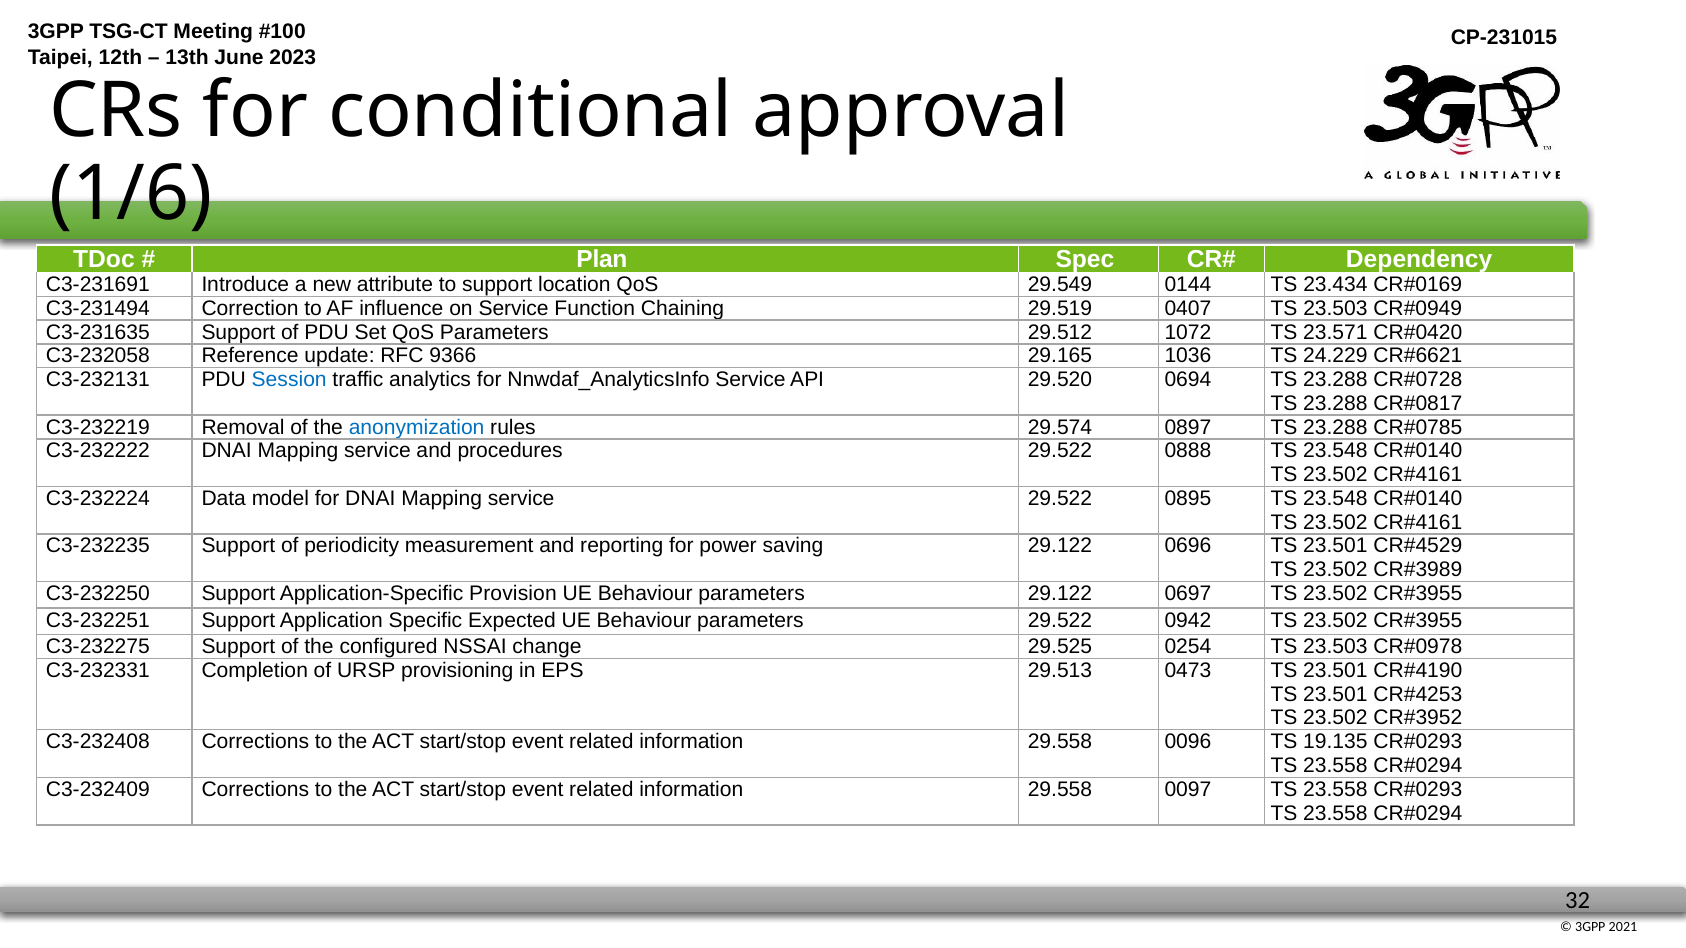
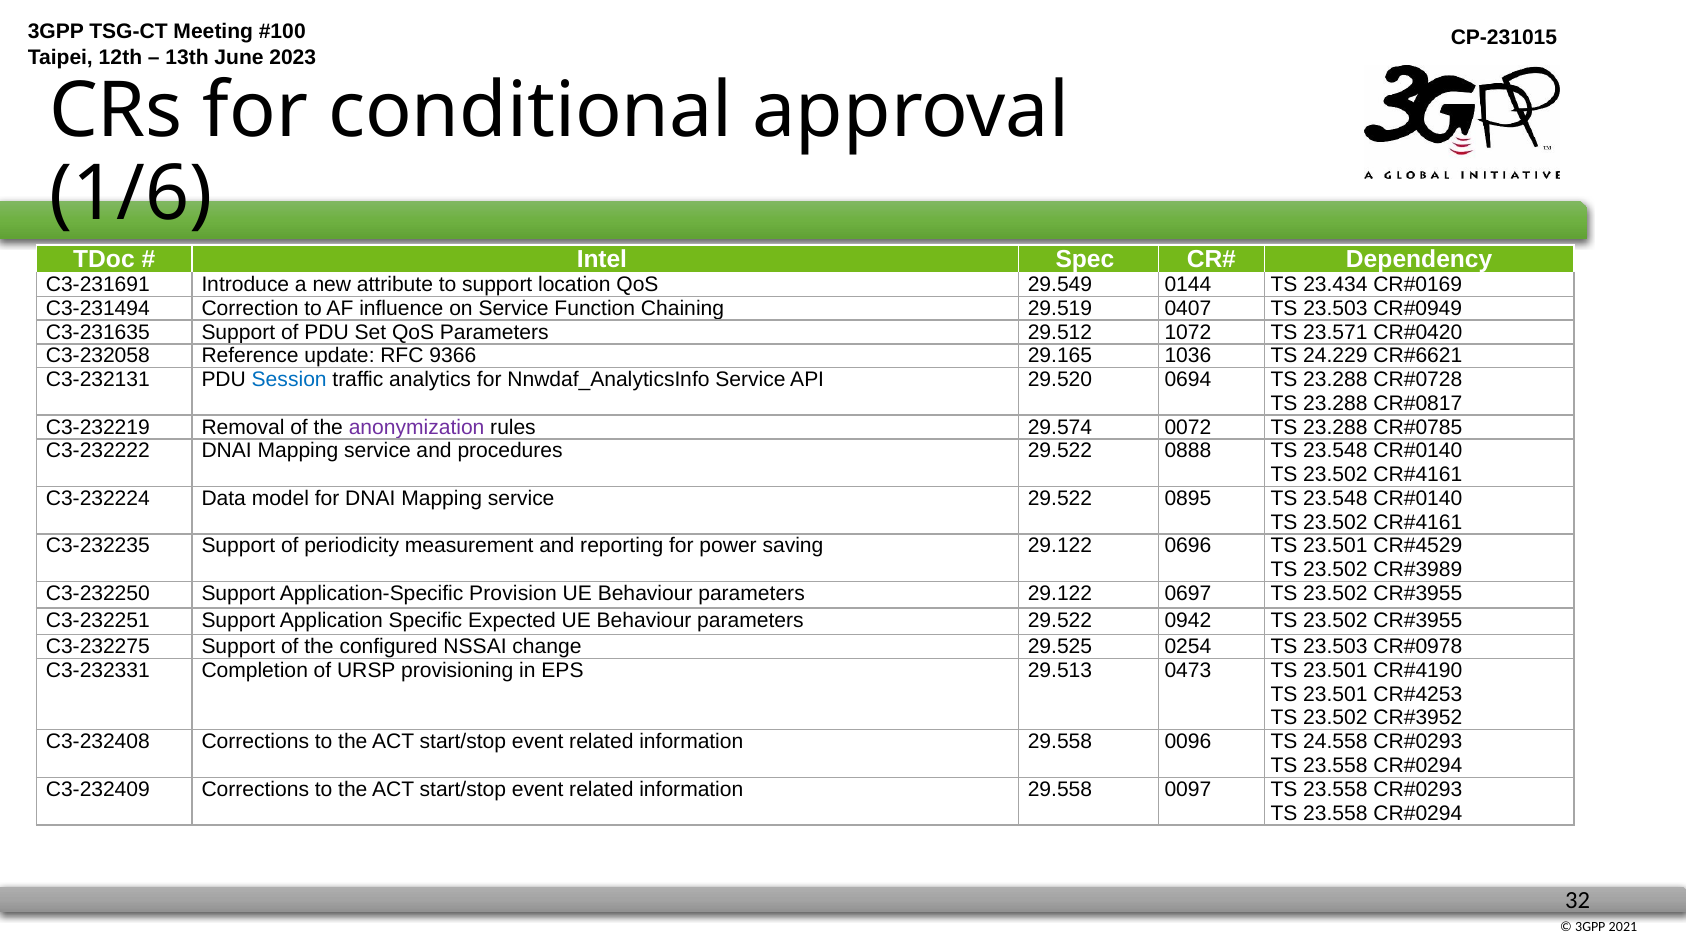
Plan: Plan -> Intel (602, 259)
anonymization colour: blue -> purple (417, 427)
0897: 0897 -> 0072 (1188, 427)
19.135: 19.135 -> 24.558 (1335, 742)
